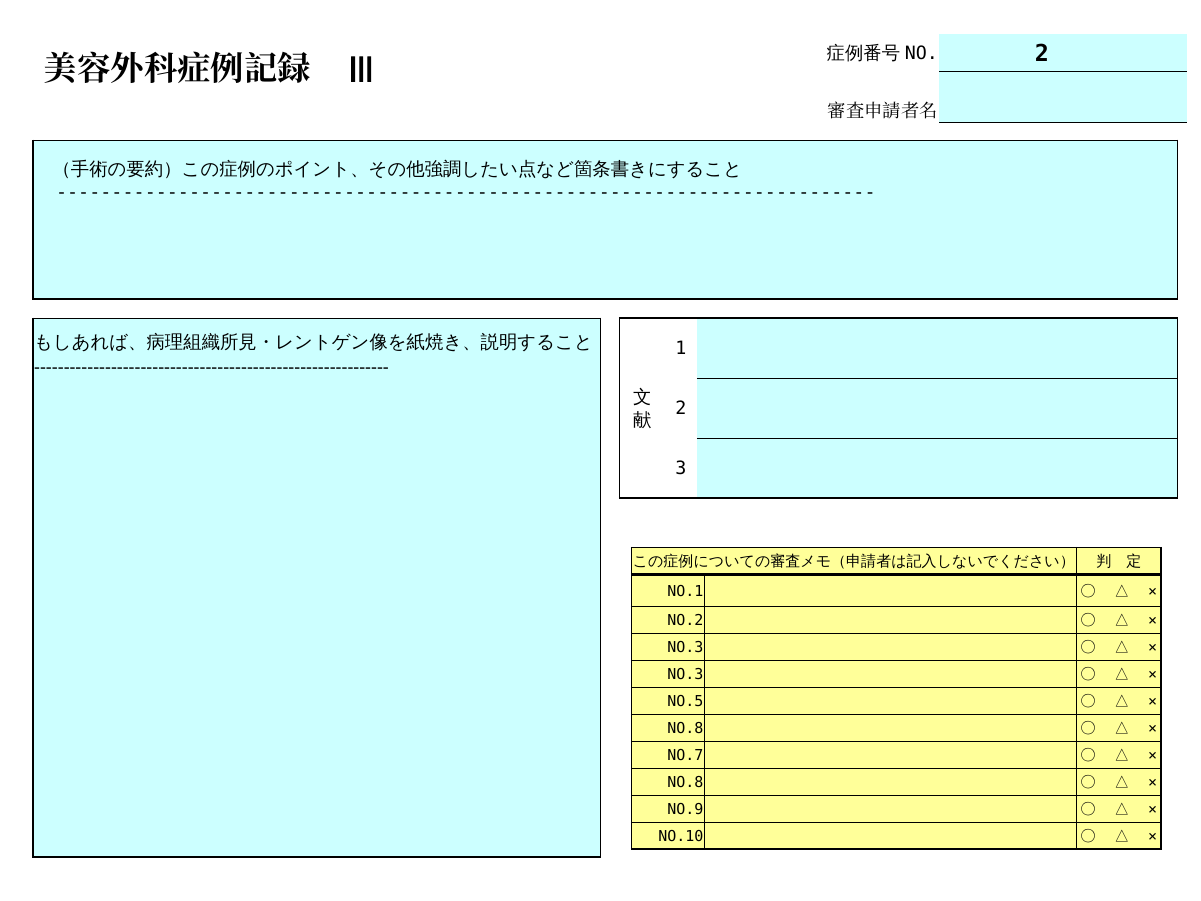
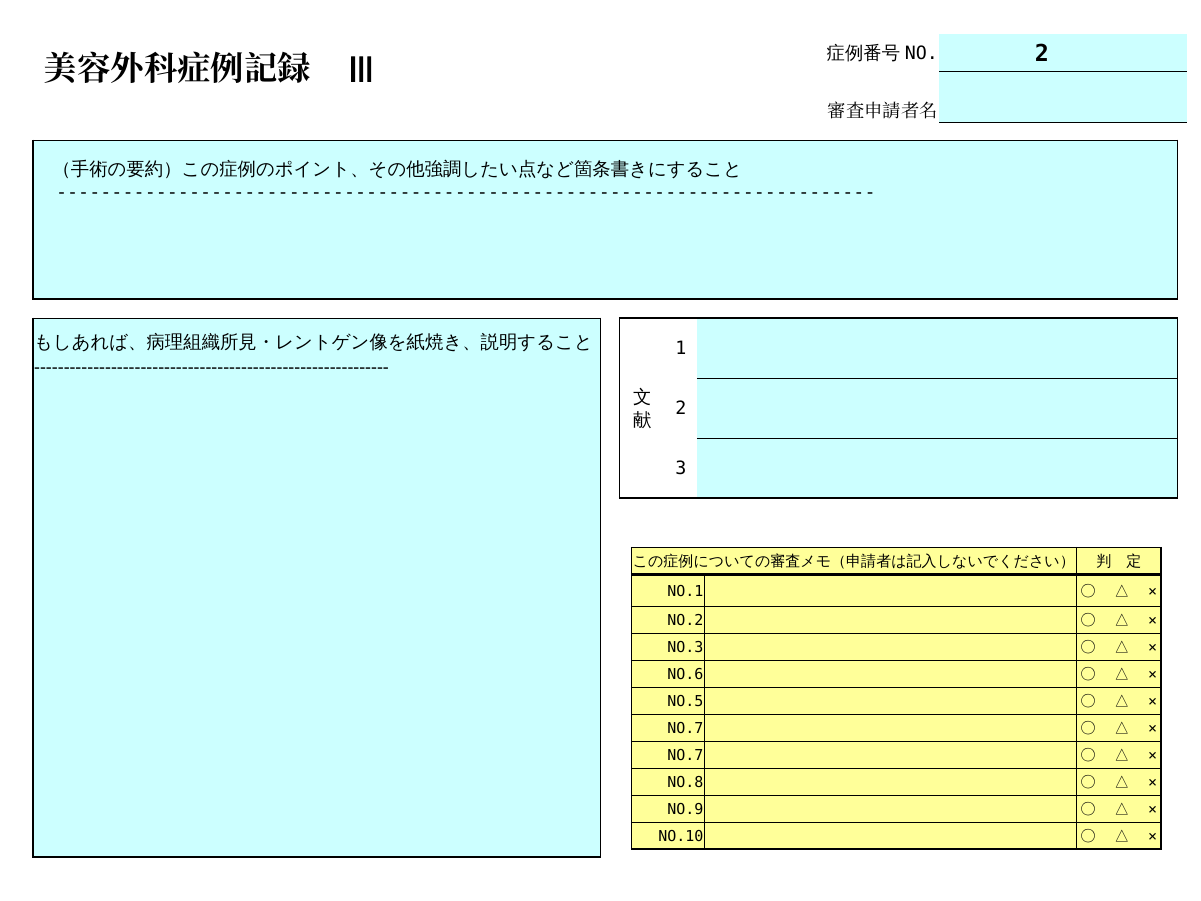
NO.3: NO.3 -> NO.6 (685, 674)
NO.8: NO.8 -> NO.7 (685, 728)
